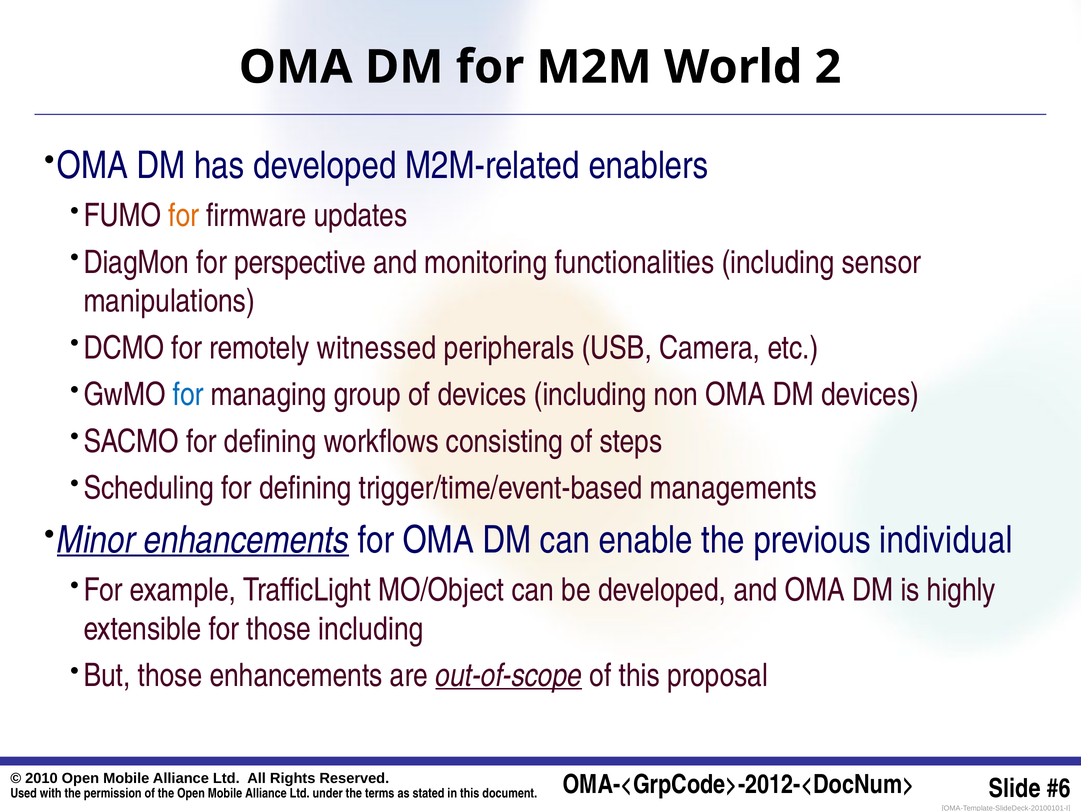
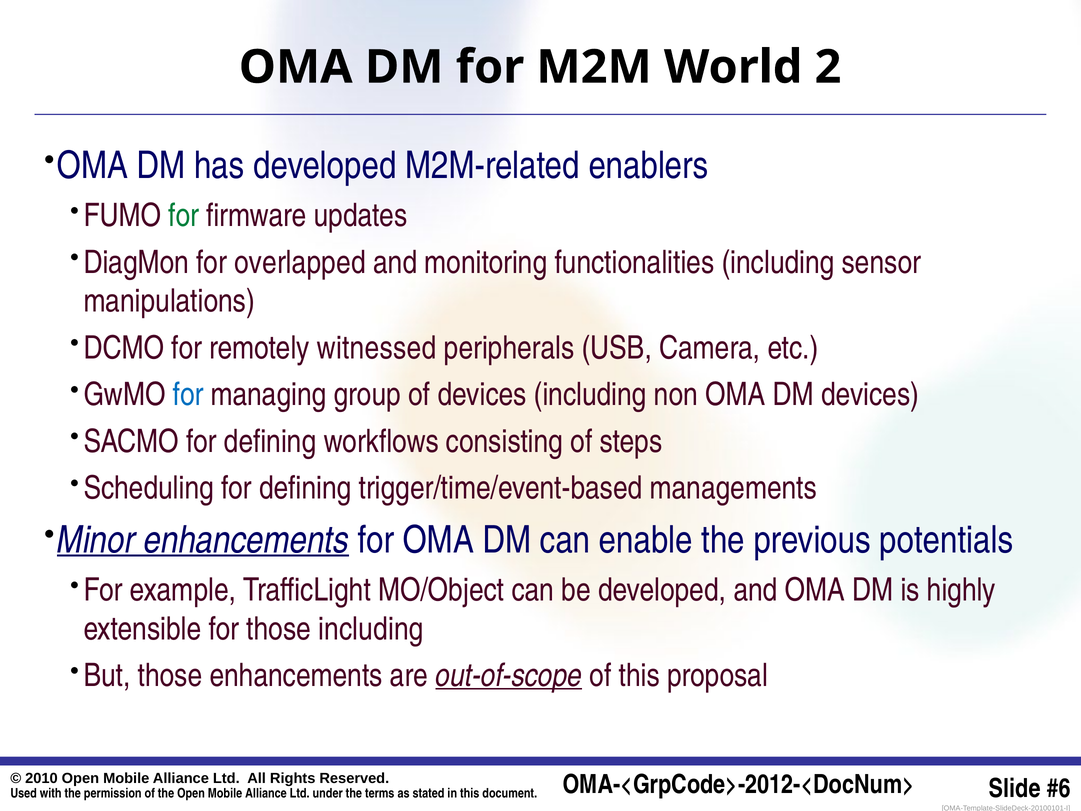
for colour: orange -> green (184, 216)
perspective: perspective -> overlapped (300, 262)
individual: individual -> potentials (946, 540)
